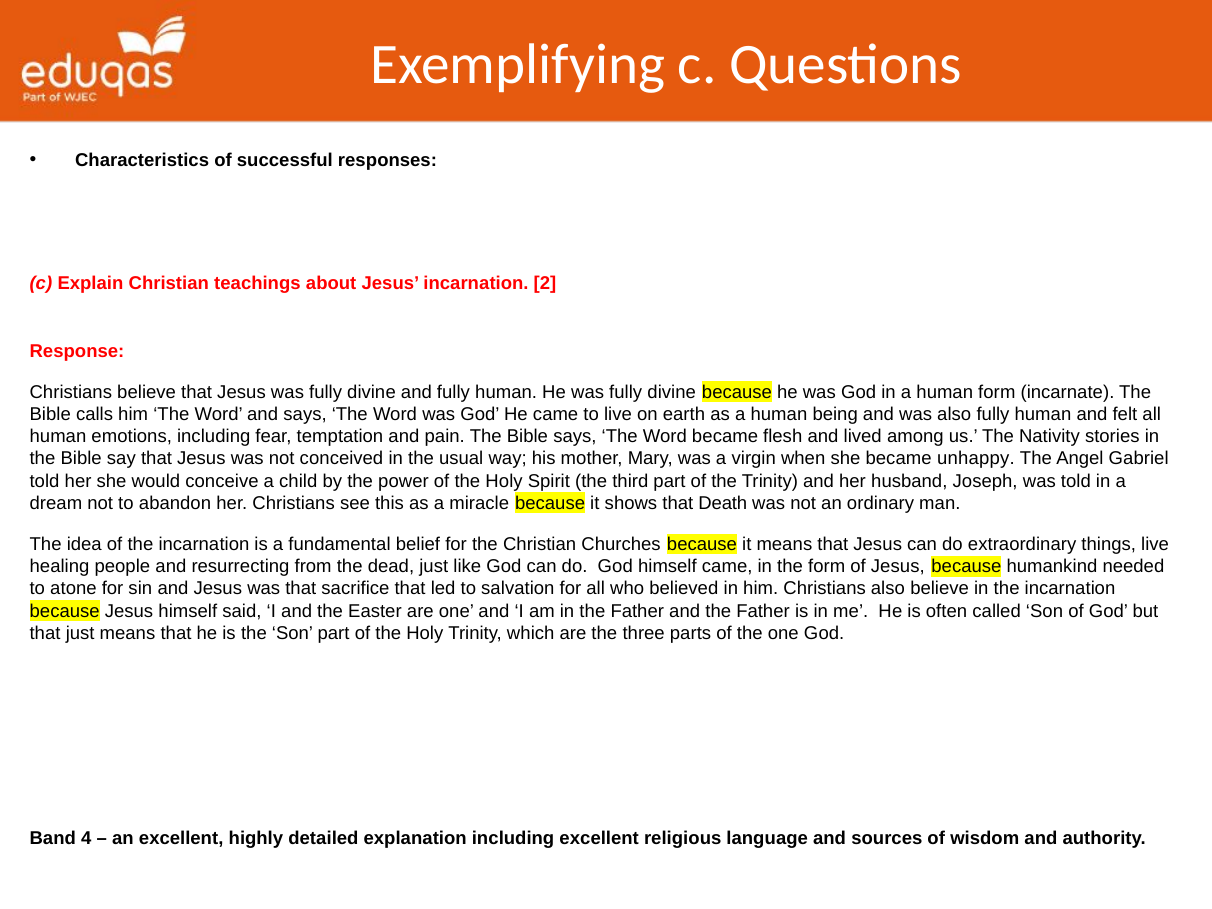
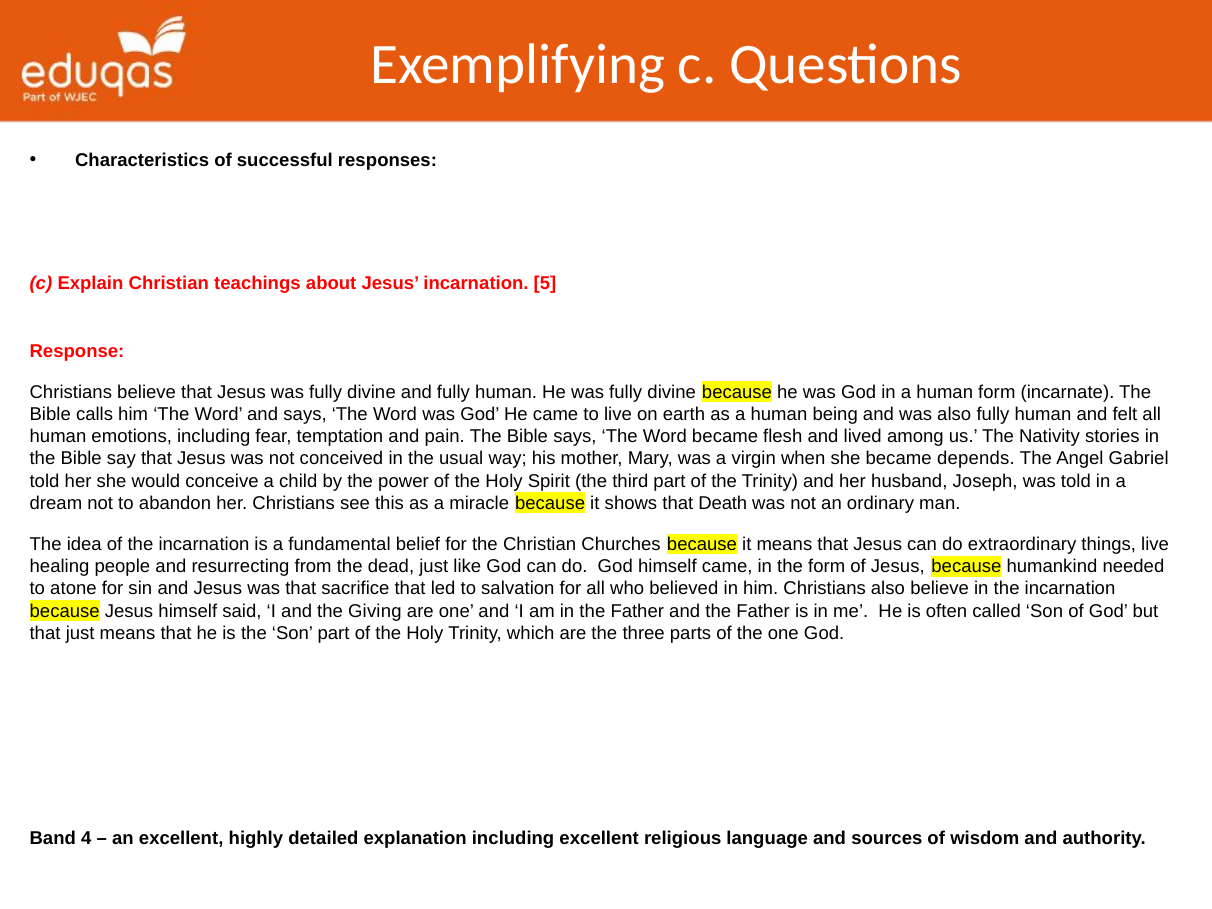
2: 2 -> 5 (545, 284)
unhappy: unhappy -> depends (976, 459)
Easter: Easter -> Giving (375, 611)
